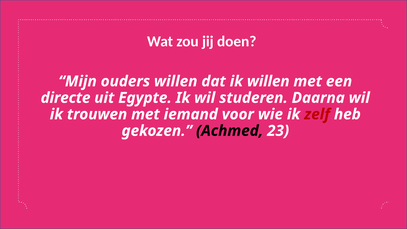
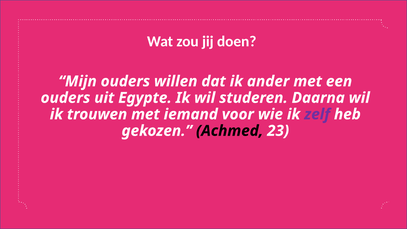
ik willen: willen -> ander (268, 81)
directe: directe -> ouders (65, 98)
zelf colour: red -> purple (317, 114)
